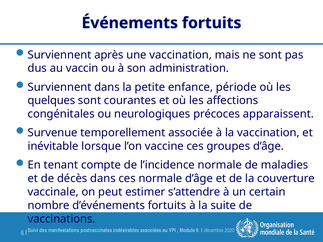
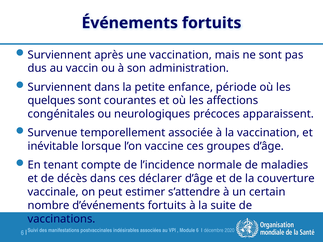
ces normale: normale -> déclarer (160, 179)
